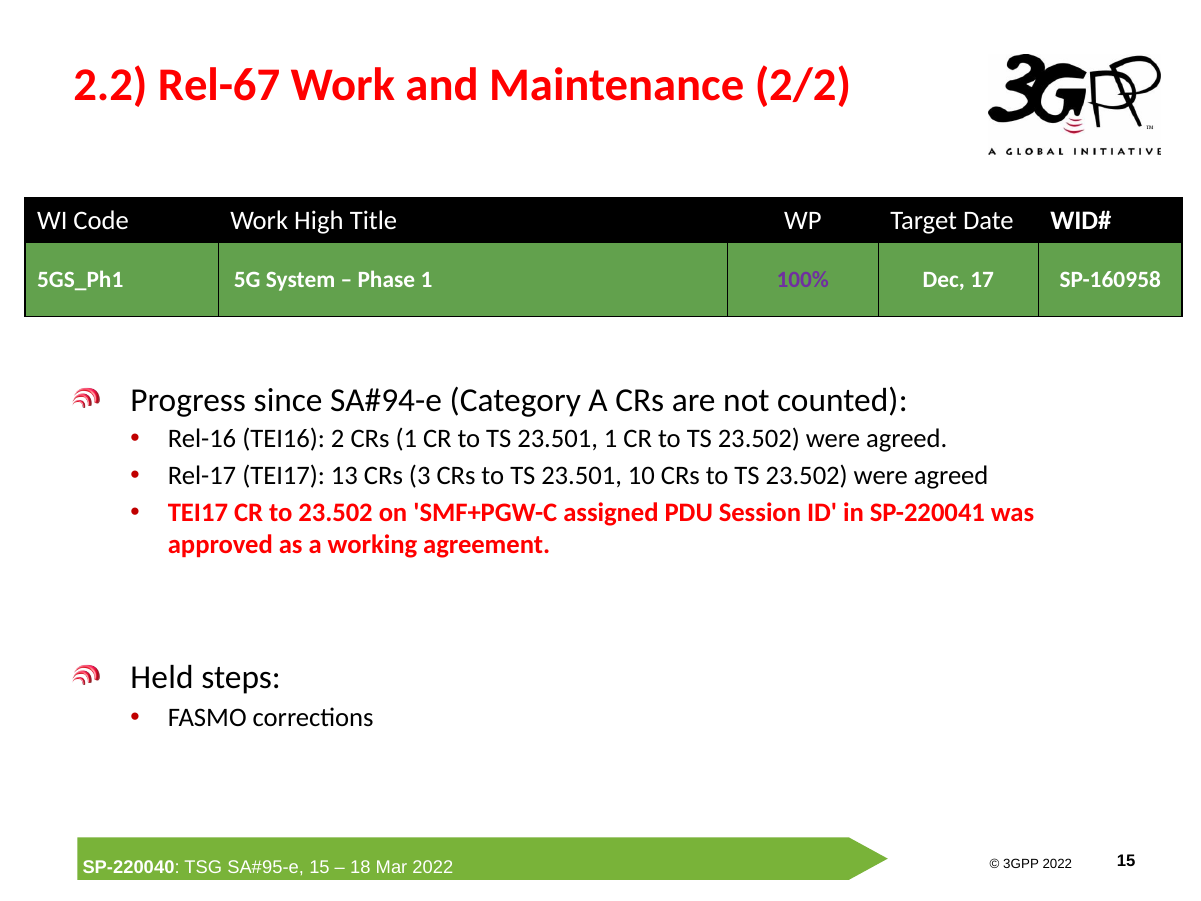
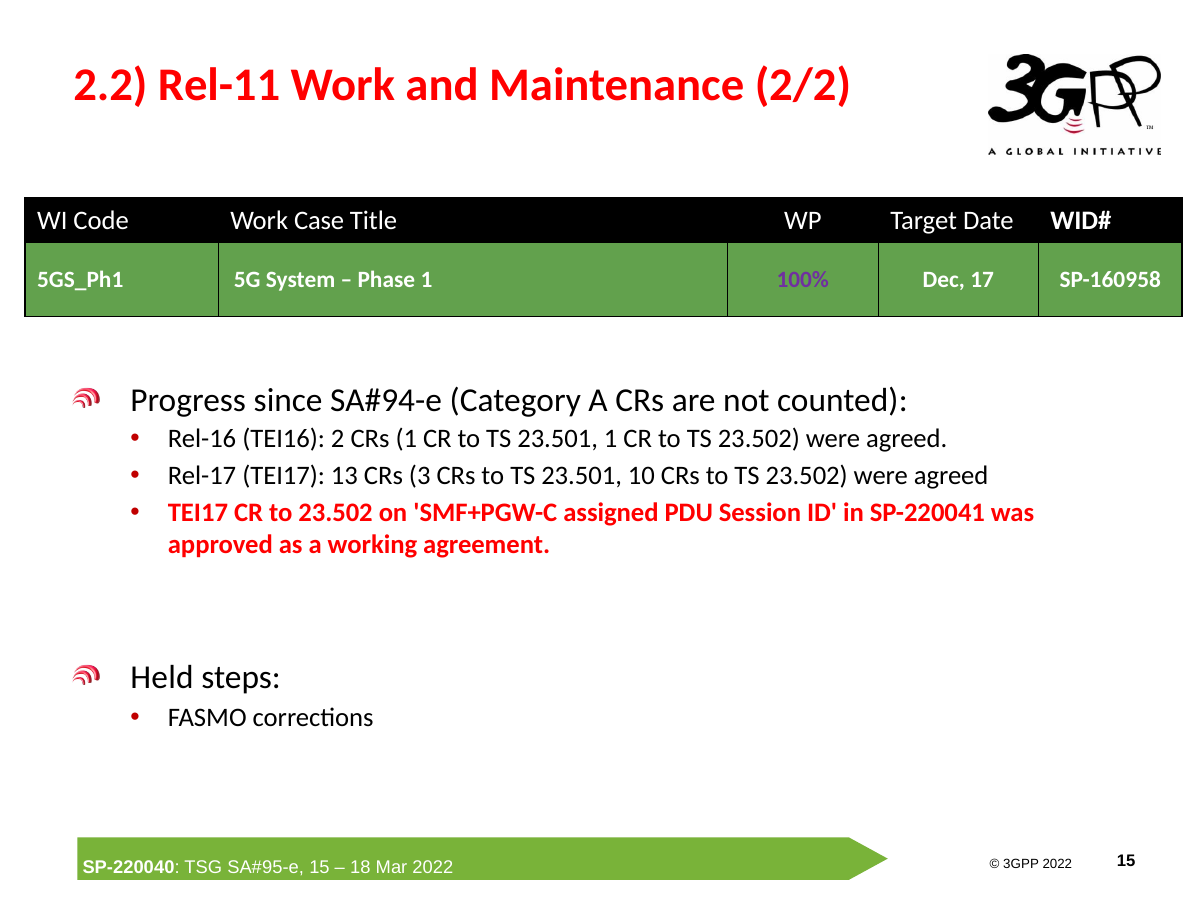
Rel-67: Rel-67 -> Rel-11 (219, 85)
High: High -> Case (319, 220)
